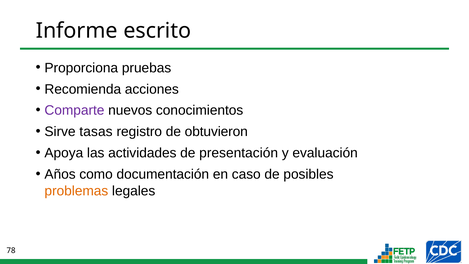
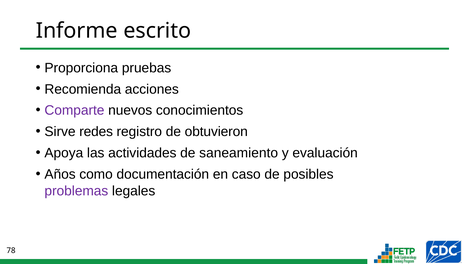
tasas: tasas -> redes (96, 132)
presentación: presentación -> saneamiento (239, 153)
problemas colour: orange -> purple (76, 191)
